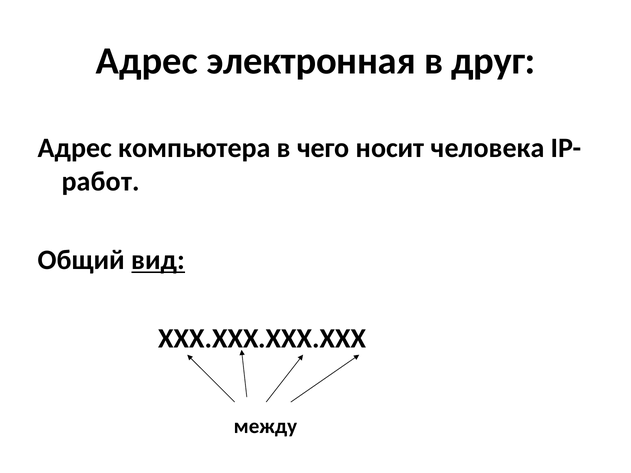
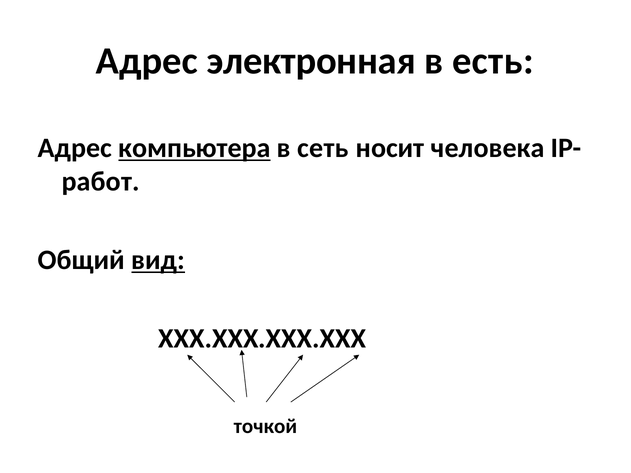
друг: друг -> есть (493, 61)
компьютера underline: none -> present (195, 148)
чего: чего -> сеть (323, 148)
между: между -> точкой (265, 426)
